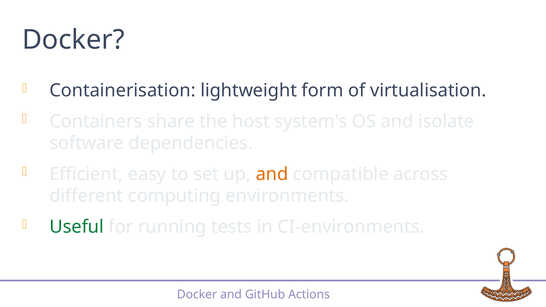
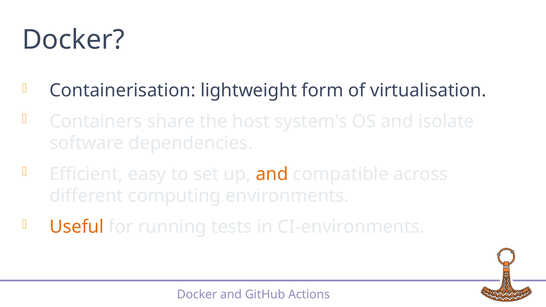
Useful colour: green -> orange (77, 227)
